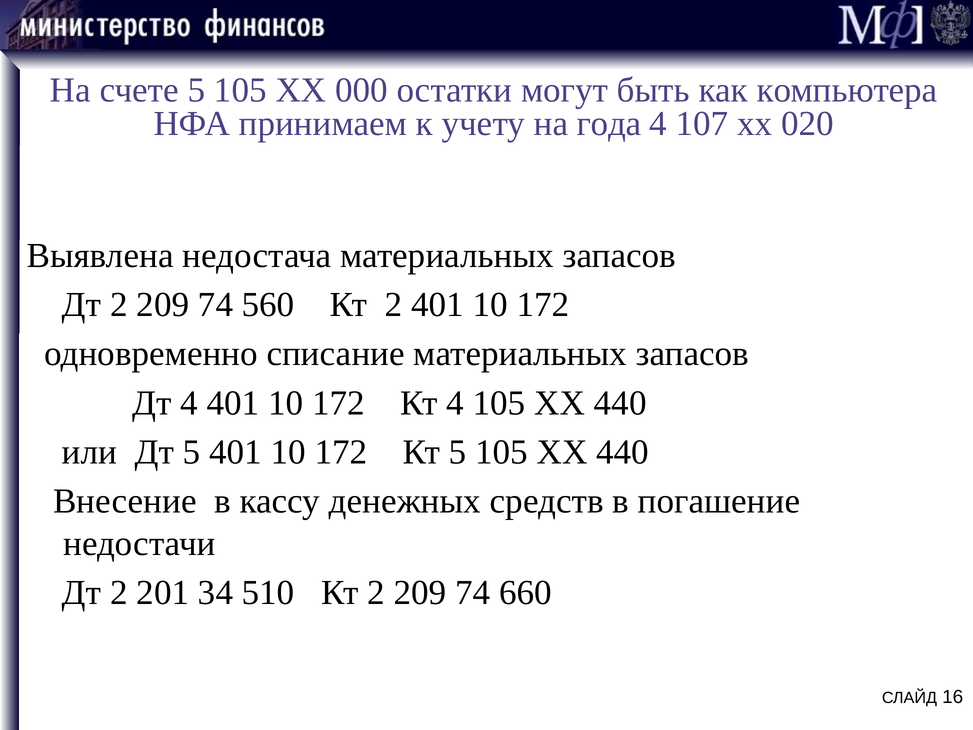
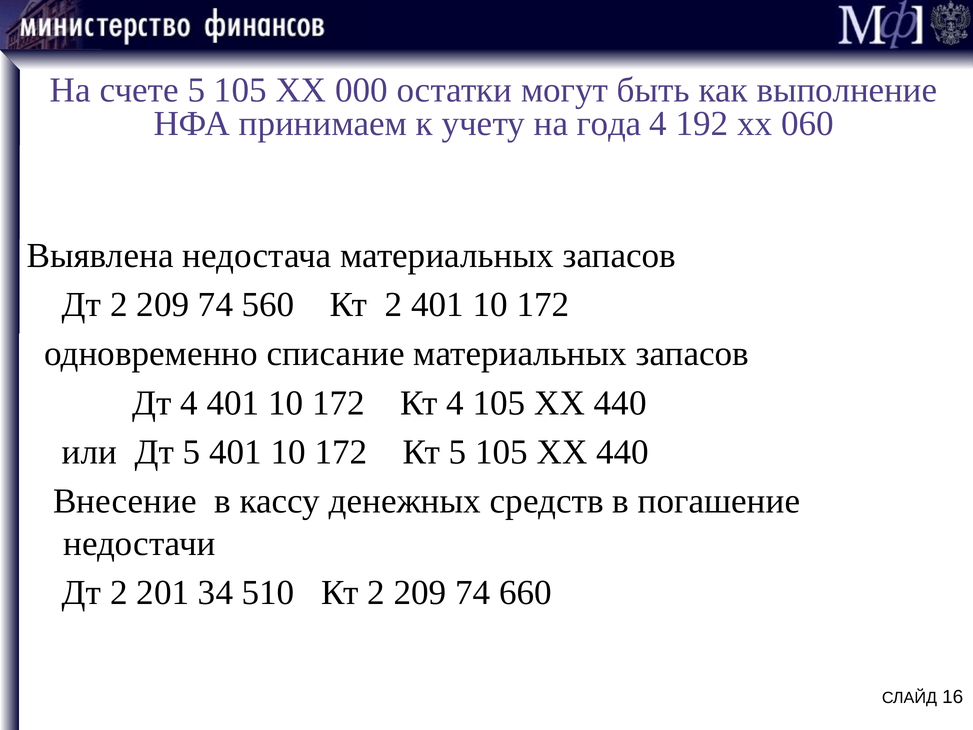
компьютера: компьютера -> выполнение (847, 90)
107: 107 -> 192 (702, 124)
020: 020 -> 060 (807, 124)
